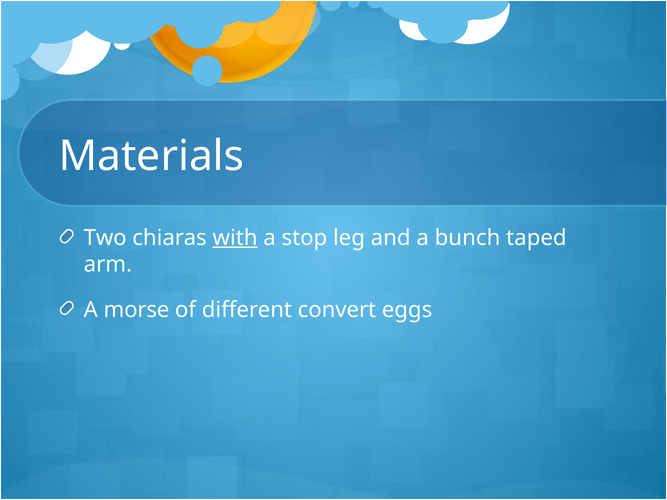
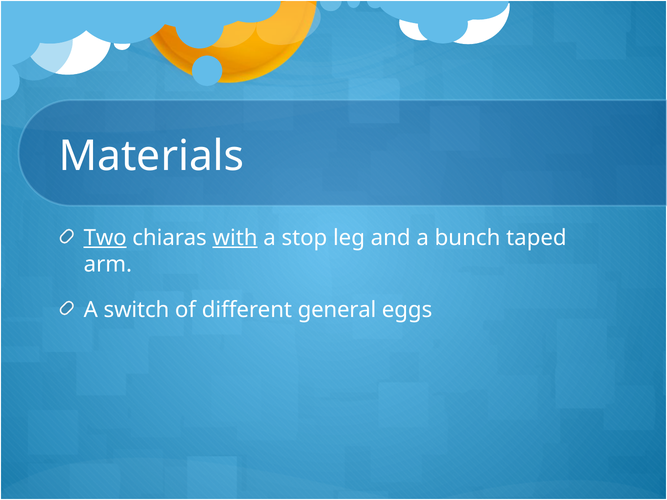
Two underline: none -> present (105, 238)
morse: morse -> switch (136, 310)
convert: convert -> general (337, 310)
